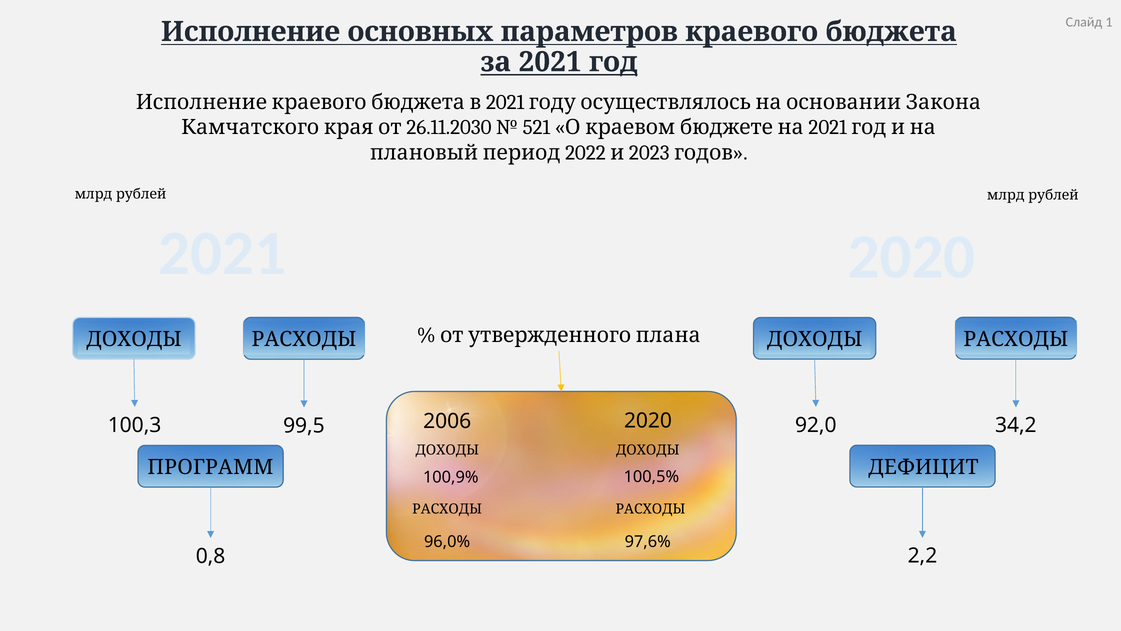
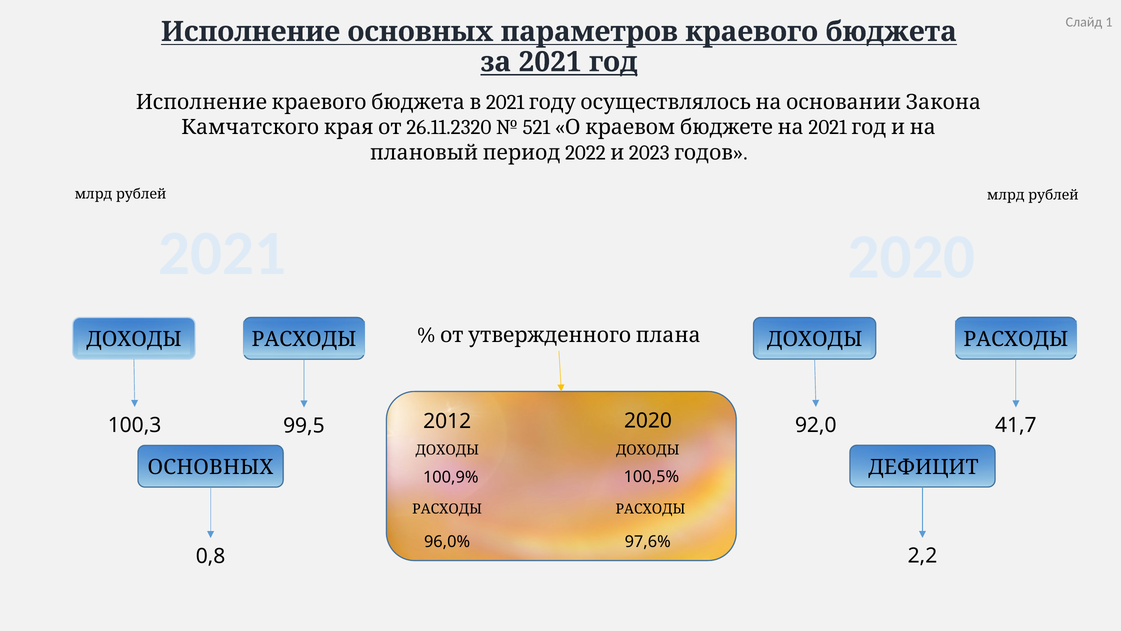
26.11.2030: 26.11.2030 -> 26.11.2320 (449, 127)
2006: 2006 -> 2012 (447, 421)
34,2: 34,2 -> 41,7 (1016, 425)
ПРОГРАММ: ПРОГРАММ -> ОСНОВНЫХ (210, 467)
